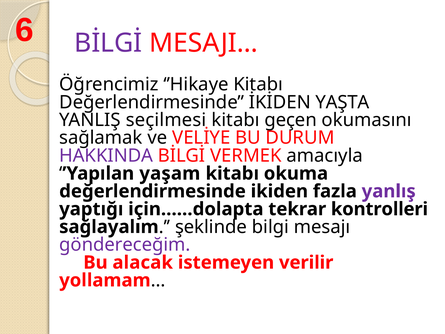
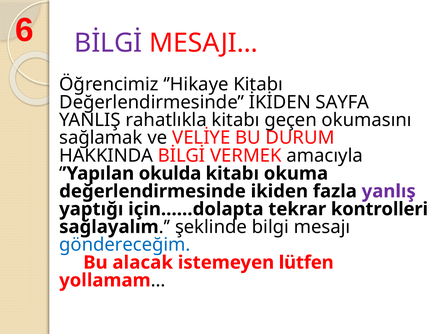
YAŞTA: YAŞTA -> SAYFA (342, 102)
seçilmesi: seçilmesi -> rahatlıkla (166, 120)
HAKKINDA colour: purple -> black (106, 156)
yaşam: yaşam -> okulda (170, 173)
göndereceğim colour: purple -> blue (125, 245)
verilir: verilir -> lütfen (306, 262)
